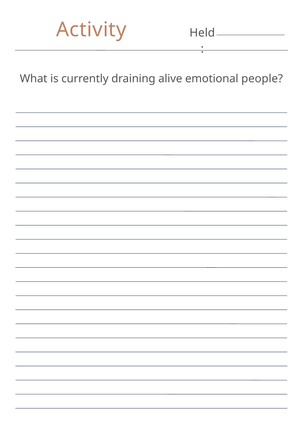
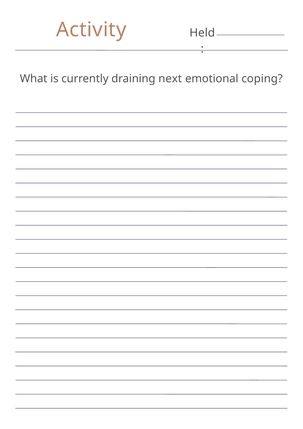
alive: alive -> next (170, 79)
people: people -> coping (262, 79)
